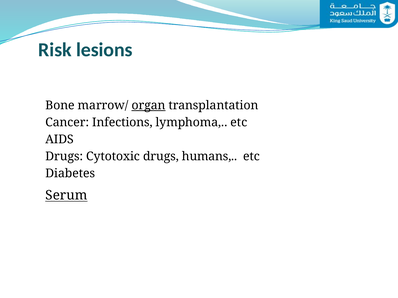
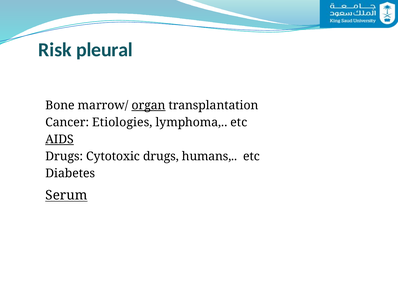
lesions: lesions -> pleural (104, 50)
Infections: Infections -> Etiologies (122, 123)
AIDS underline: none -> present (60, 140)
